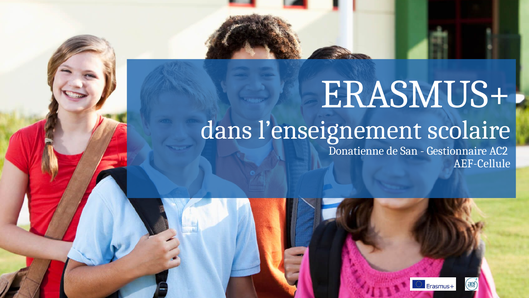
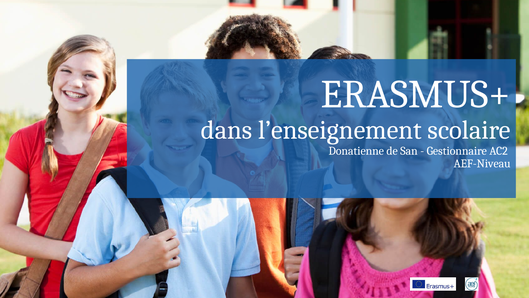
AEF-Cellule: AEF-Cellule -> AEF-Niveau (482, 163)
